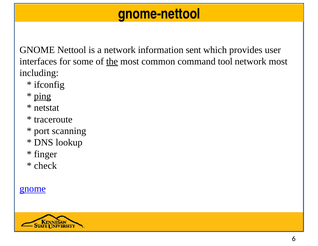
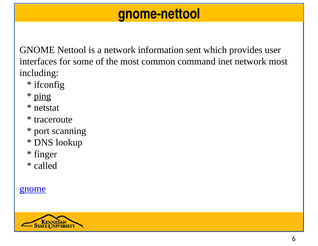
the underline: present -> none (112, 61)
tool: tool -> inet (225, 61)
check: check -> called (46, 165)
